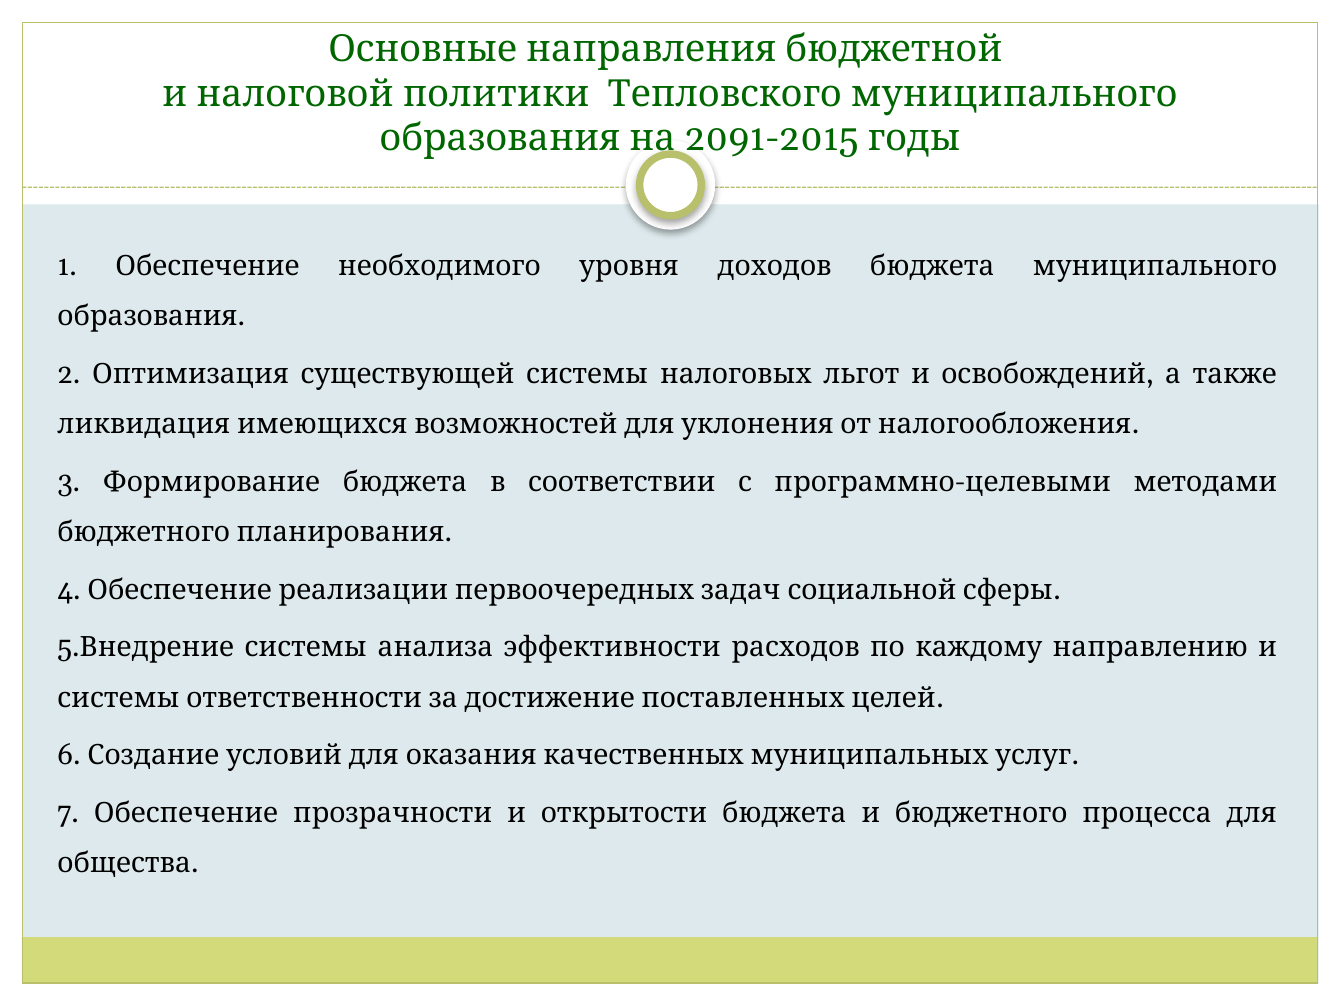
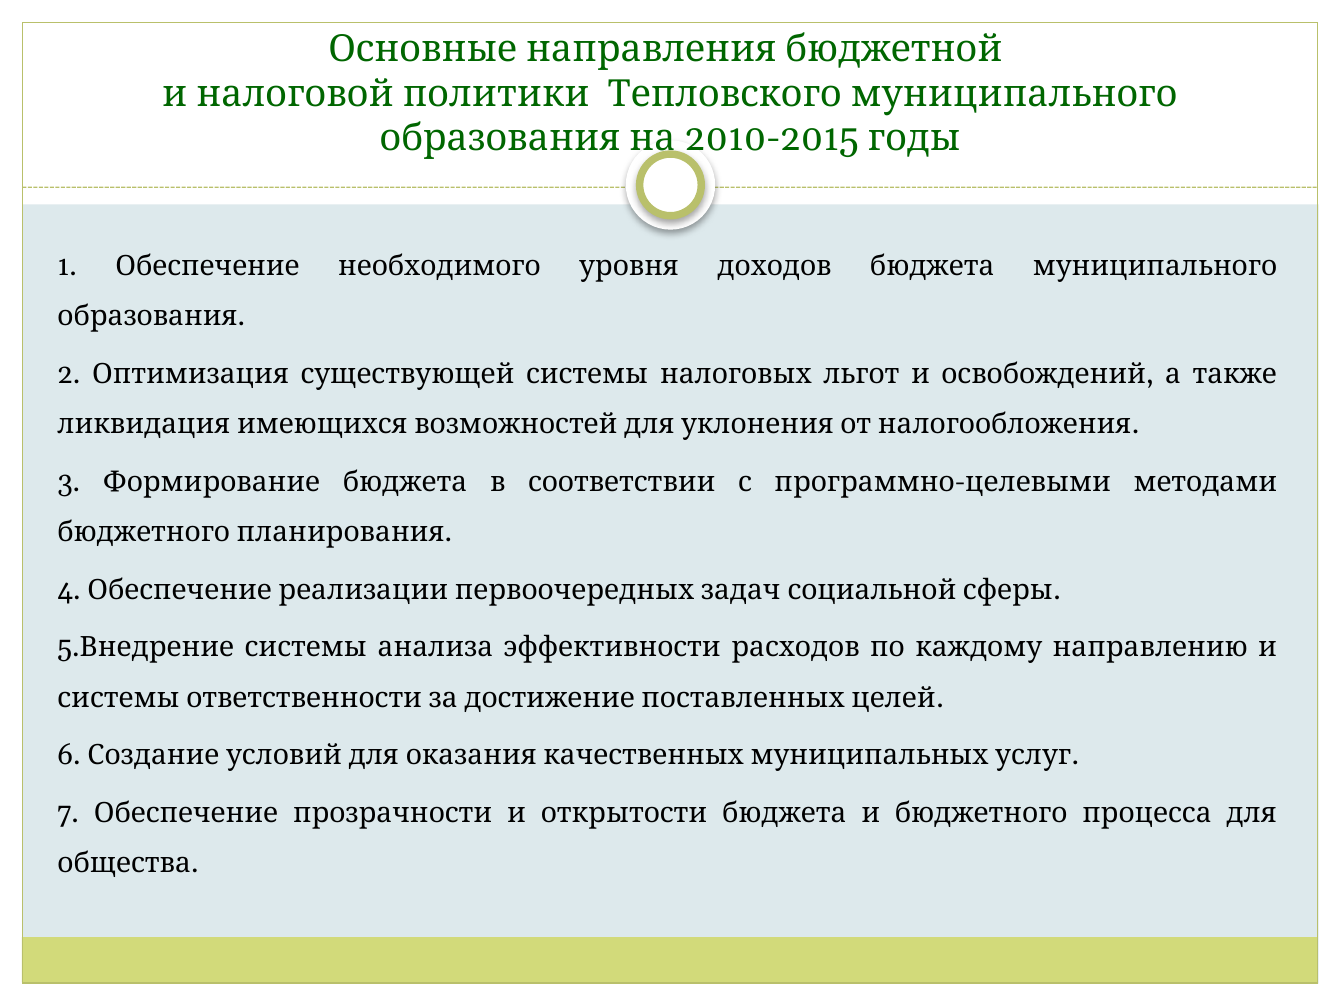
2091-2015: 2091-2015 -> 2010-2015 (772, 139)
